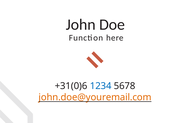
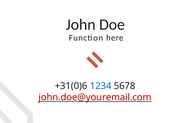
john.doe@youremail.com colour: orange -> red (95, 97)
